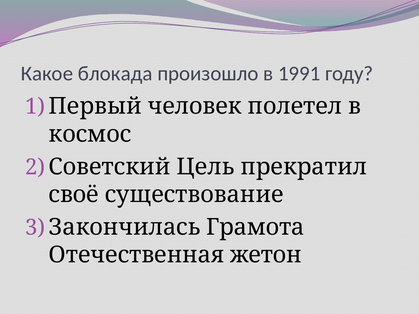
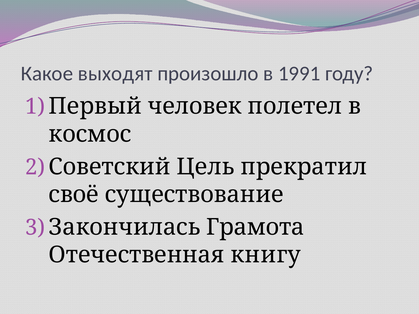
блокада: блокада -> выходят (115, 74)
жетон: жетон -> книгу (266, 255)
